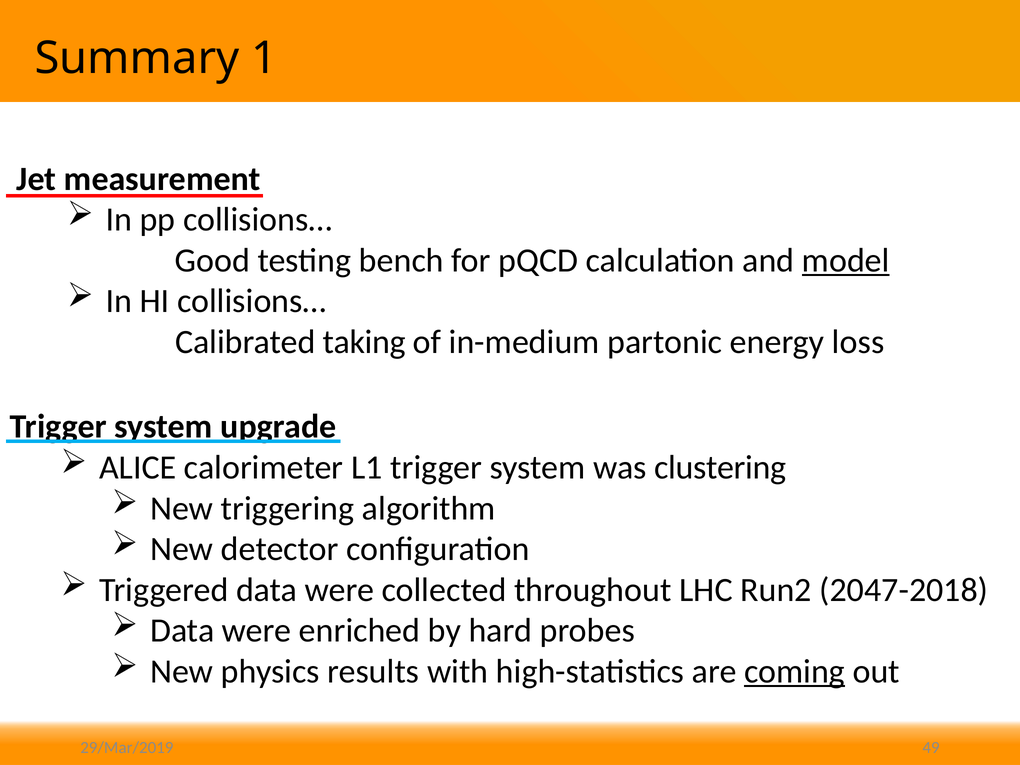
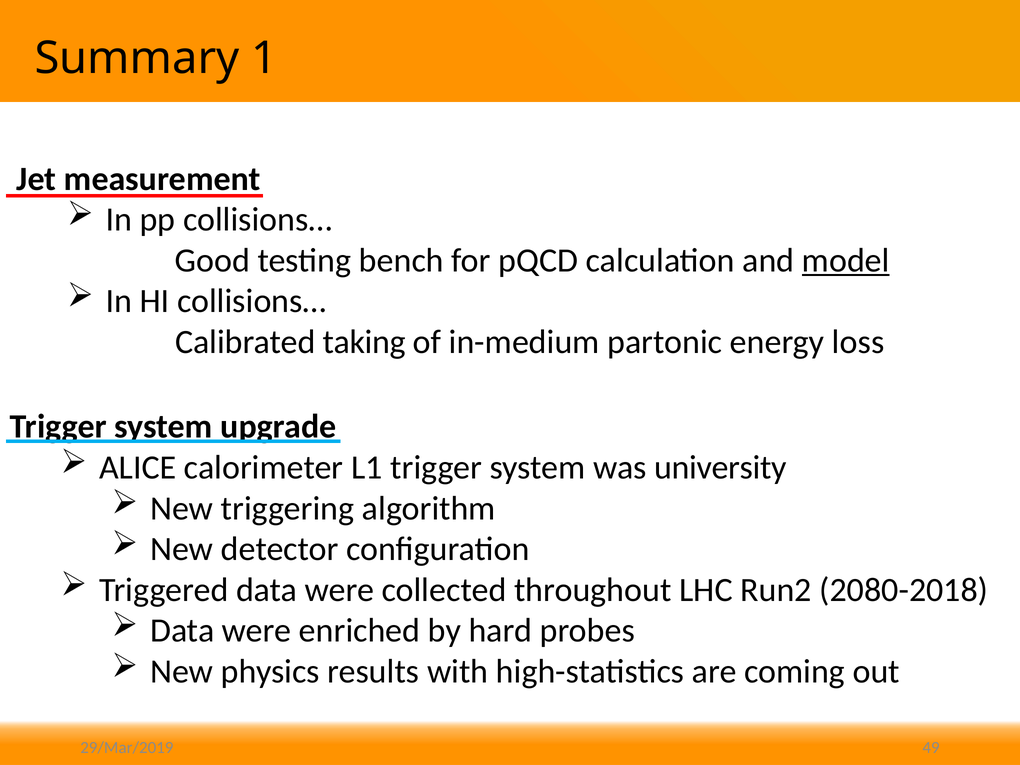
clustering: clustering -> university (720, 467)
2047-2018: 2047-2018 -> 2080-2018 (904, 590)
coming underline: present -> none (795, 671)
